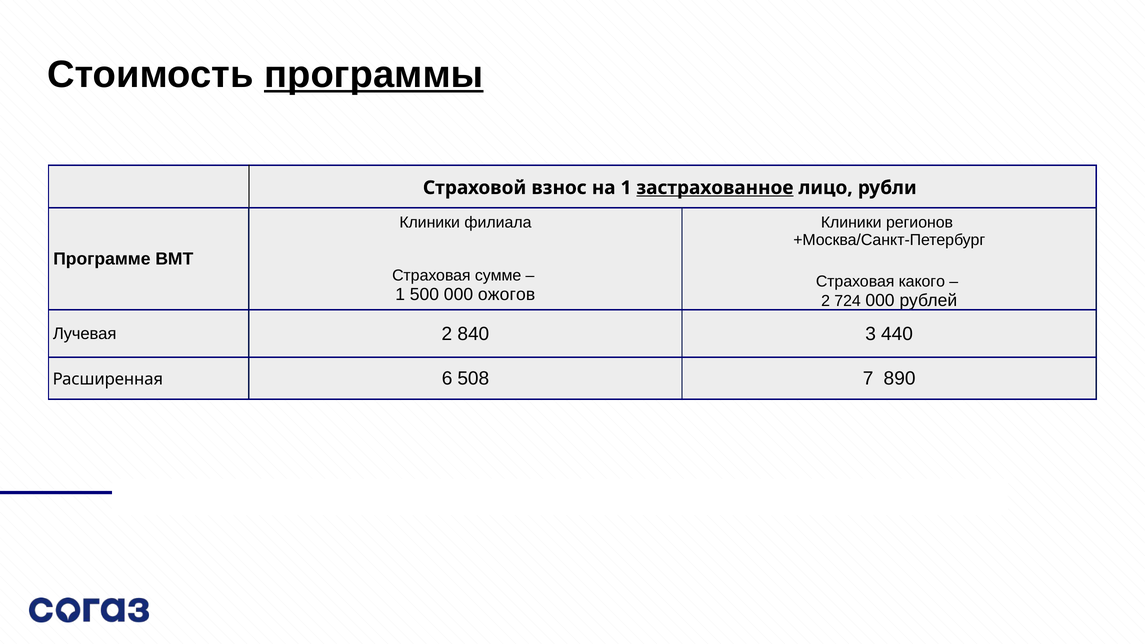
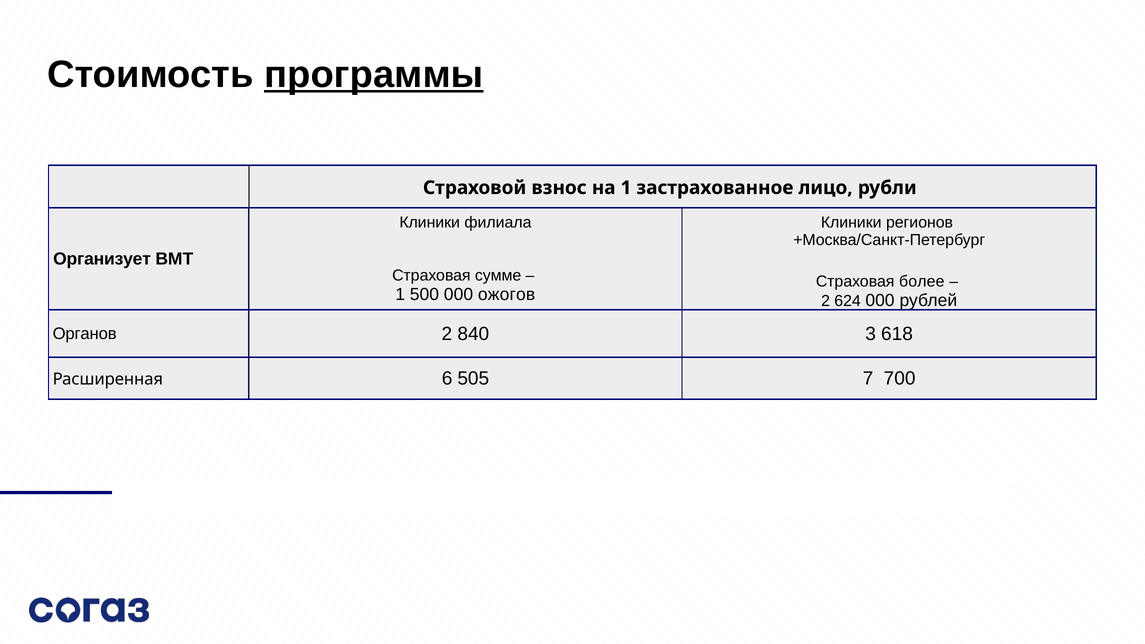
застрахованное underline: present -> none (715, 188)
Программе: Программе -> Организует (102, 259)
какого: какого -> более (922, 282)
724: 724 -> 624 (848, 301)
Лучевая: Лучевая -> Органов (85, 334)
440: 440 -> 618 (897, 334)
508: 508 -> 505 (473, 379)
890: 890 -> 700 (900, 379)
